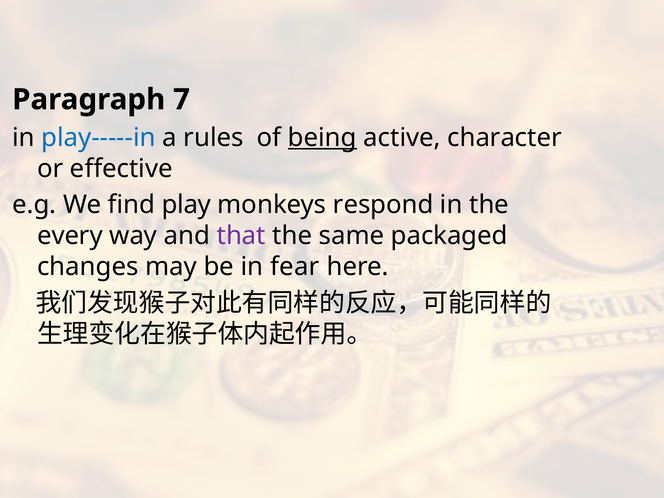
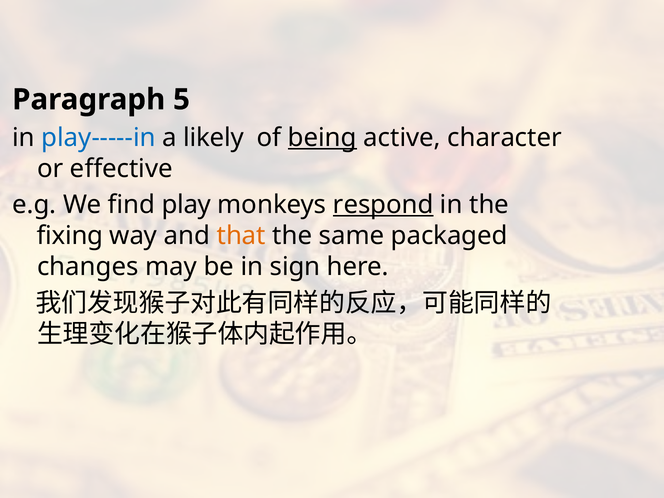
7: 7 -> 5 (181, 100)
rules: rules -> likely (214, 138)
respond underline: none -> present (383, 205)
every: every -> fixing (70, 236)
that colour: purple -> orange (241, 236)
fear: fear -> sign (295, 267)
